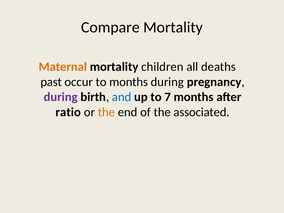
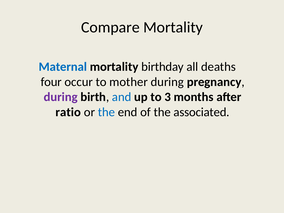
Maternal colour: orange -> blue (63, 67)
children: children -> birthday (163, 67)
past: past -> four (51, 82)
to months: months -> mother (129, 82)
7: 7 -> 3 (168, 97)
the colour: orange -> blue (106, 112)
